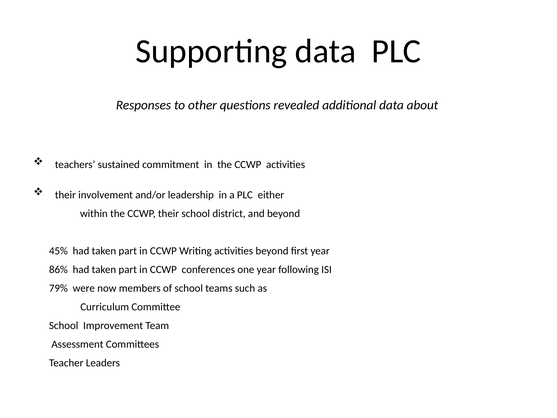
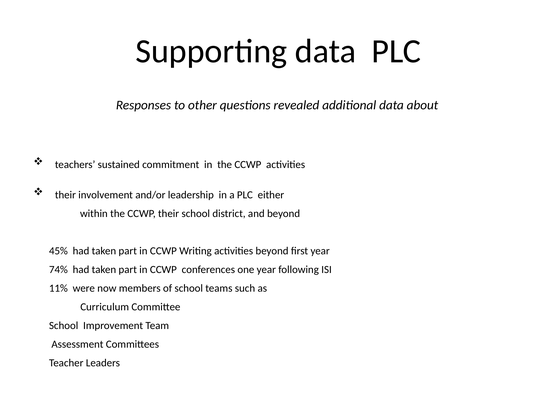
86%: 86% -> 74% (58, 270)
79%: 79% -> 11% (58, 288)
